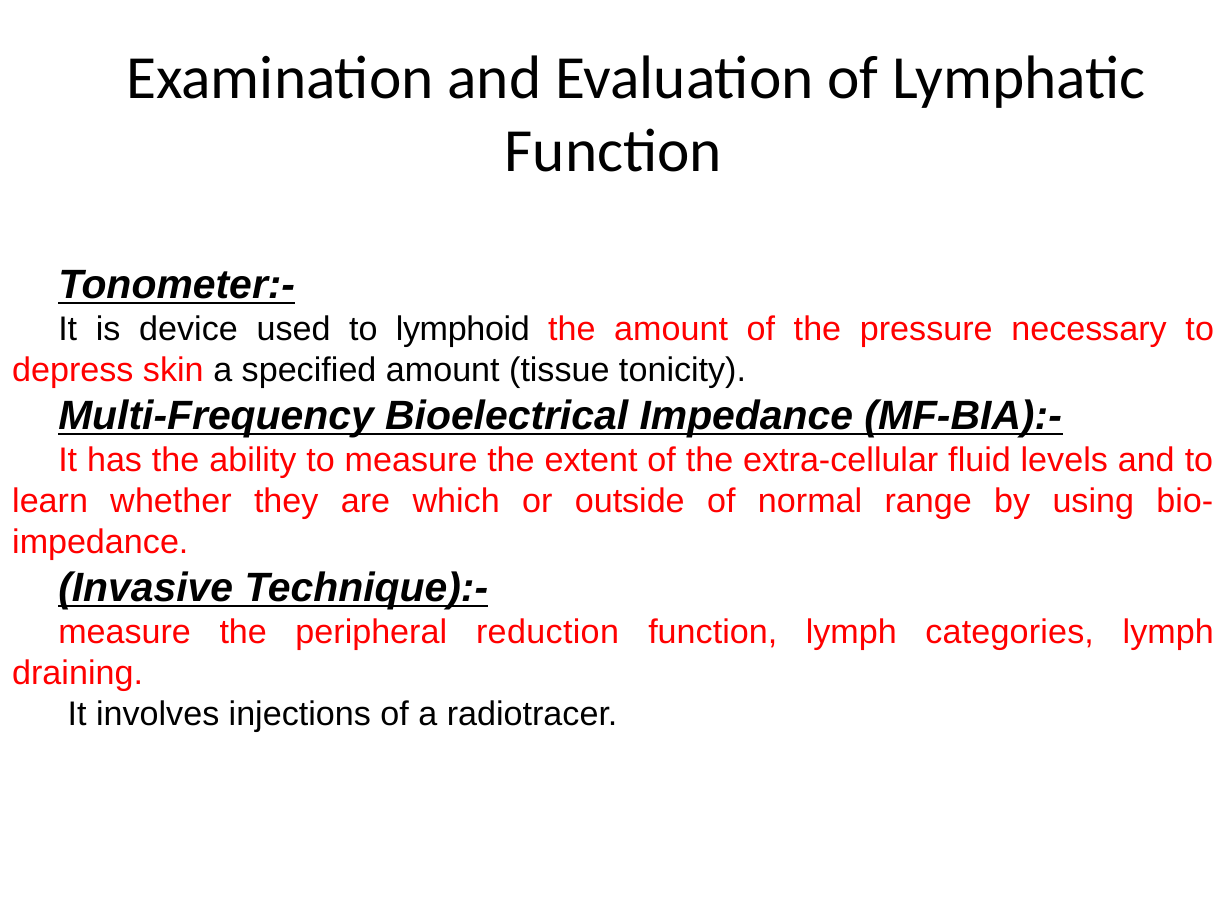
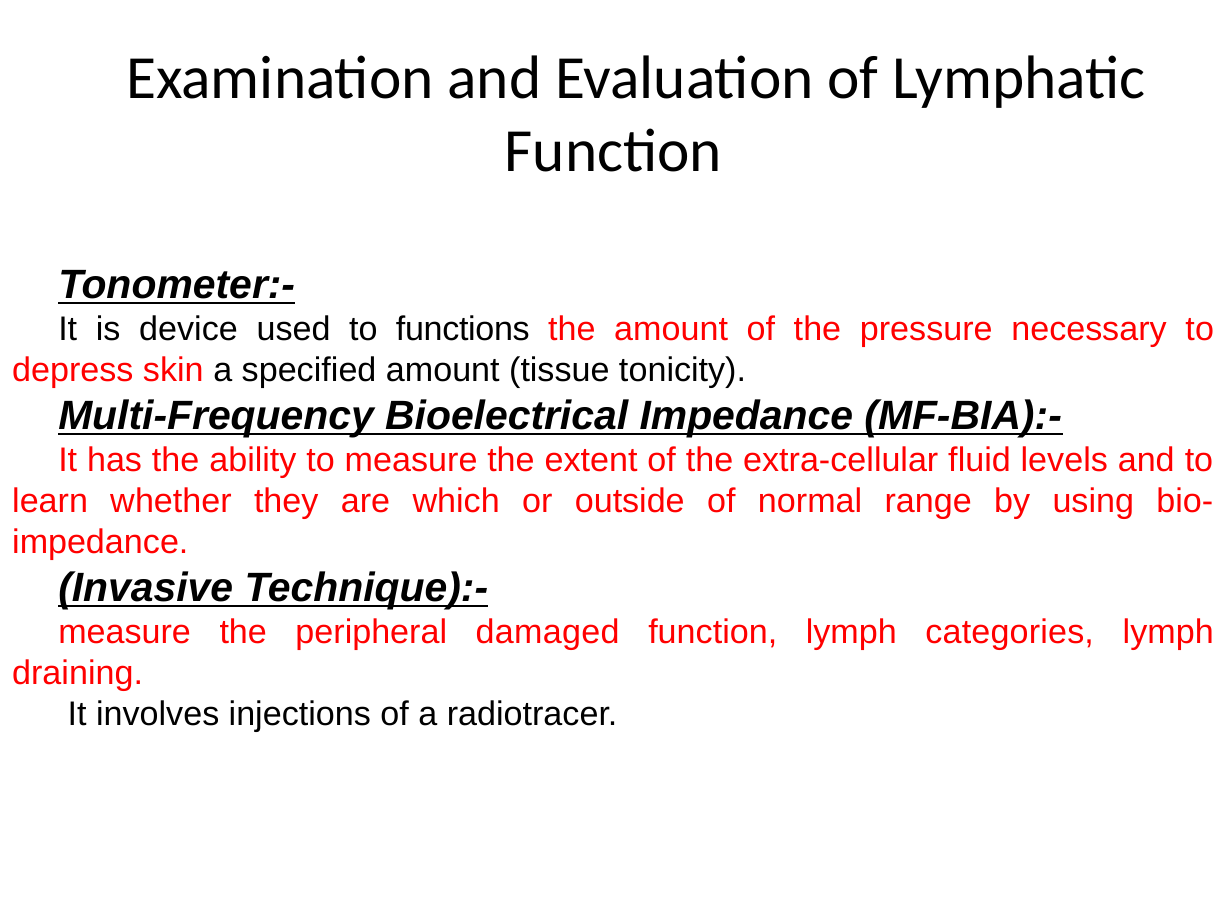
lymphoid: lymphoid -> functions (463, 330)
reduction: reduction -> damaged (548, 632)
